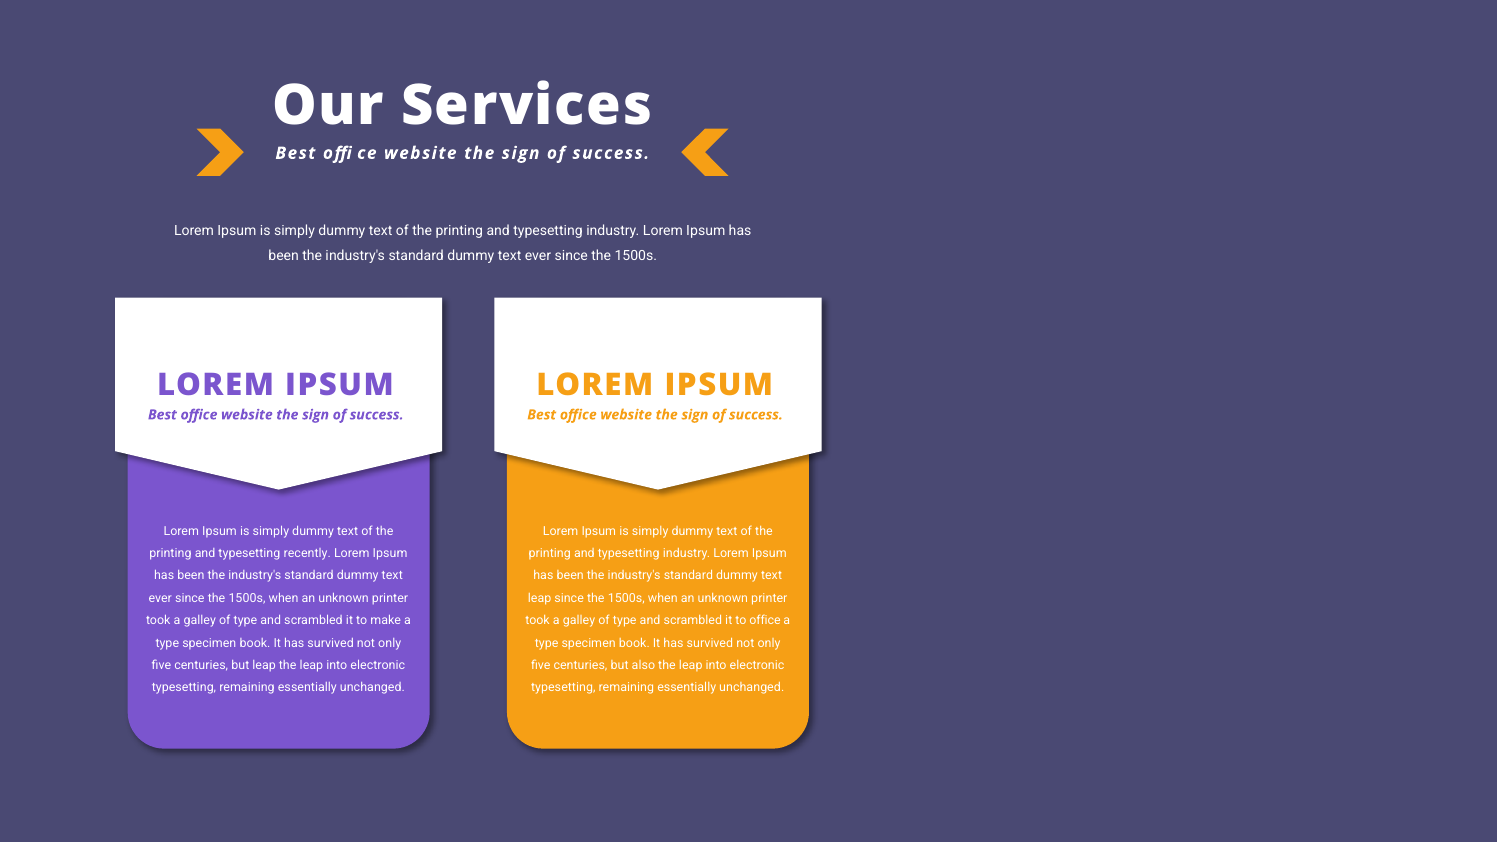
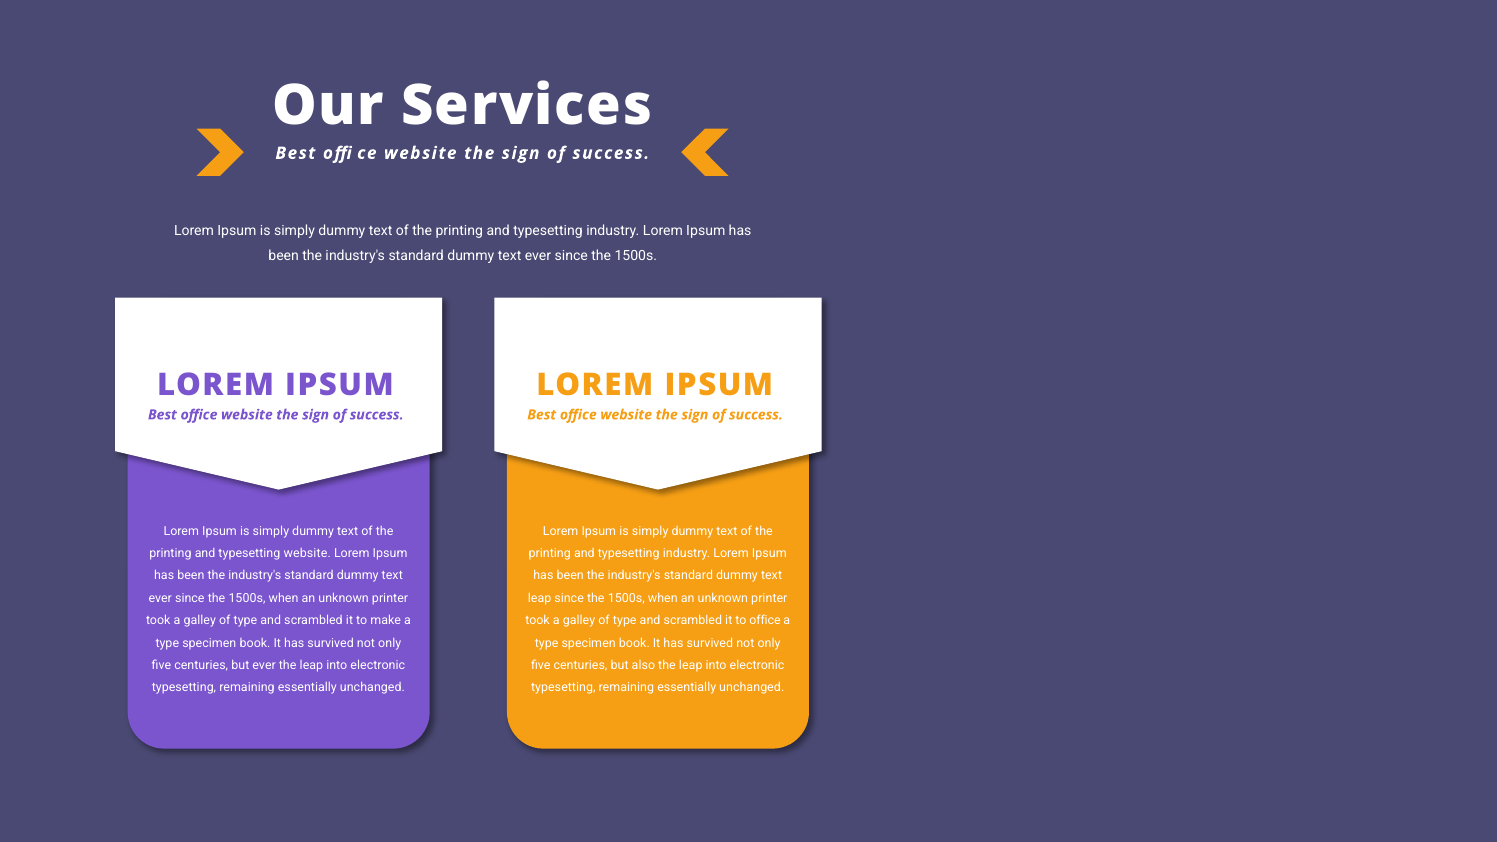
typesetting recently: recently -> website (307, 553)
but leap: leap -> ever (264, 665)
